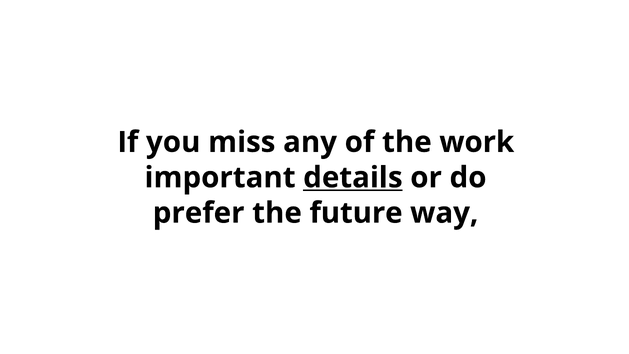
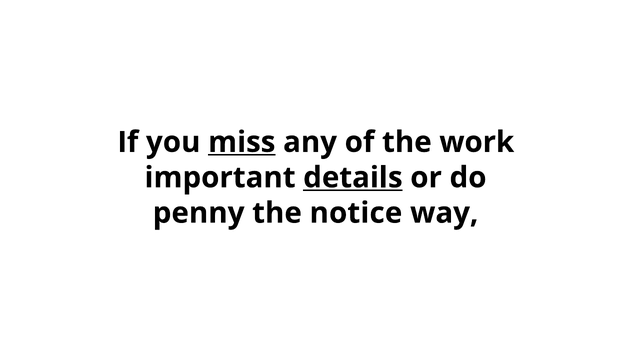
miss underline: none -> present (242, 142)
prefer: prefer -> penny (199, 213)
future: future -> notice (356, 213)
